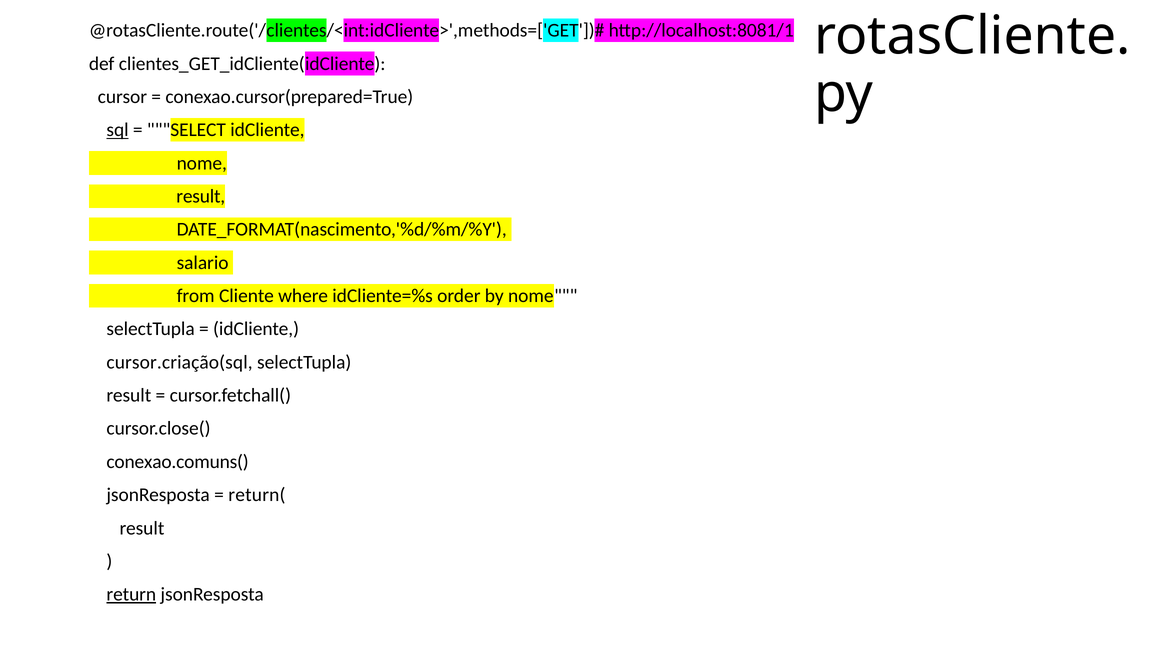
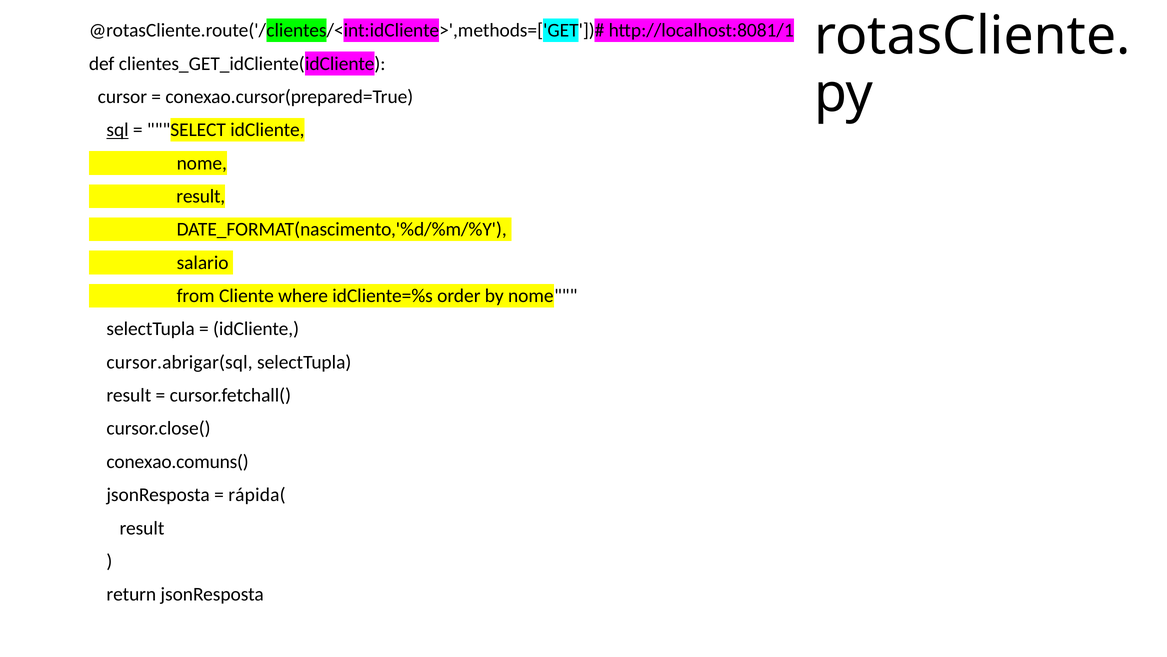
cursor.criação(sql: cursor.criação(sql -> cursor.abrigar(sql (180, 362)
return(: return( -> rápida( (257, 495)
return underline: present -> none (131, 594)
